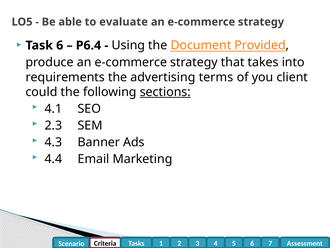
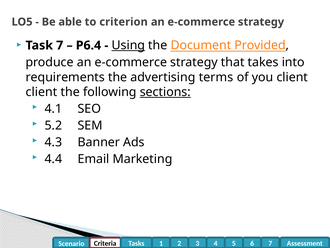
evaluate: evaluate -> criterion (124, 22)
Task 6: 6 -> 7 (60, 45)
Using underline: none -> present (128, 45)
could: could -> client (41, 92)
2.3: 2.3 -> 5.2 (53, 125)
